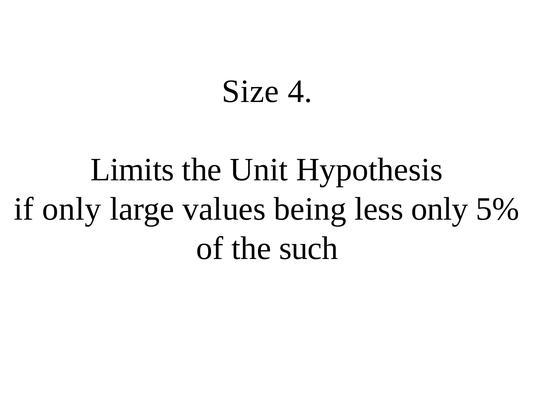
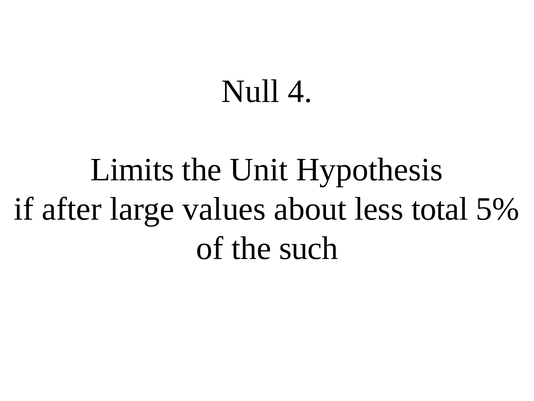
Size: Size -> Null (251, 91)
if only: only -> after (72, 209)
being: being -> about (310, 209)
less only: only -> total (440, 209)
